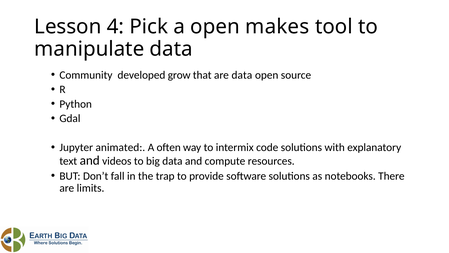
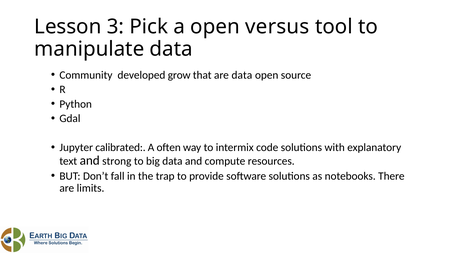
4: 4 -> 3 (115, 27)
makes: makes -> versus (277, 27)
animated: animated -> calibrated (120, 147)
videos: videos -> strong (117, 161)
